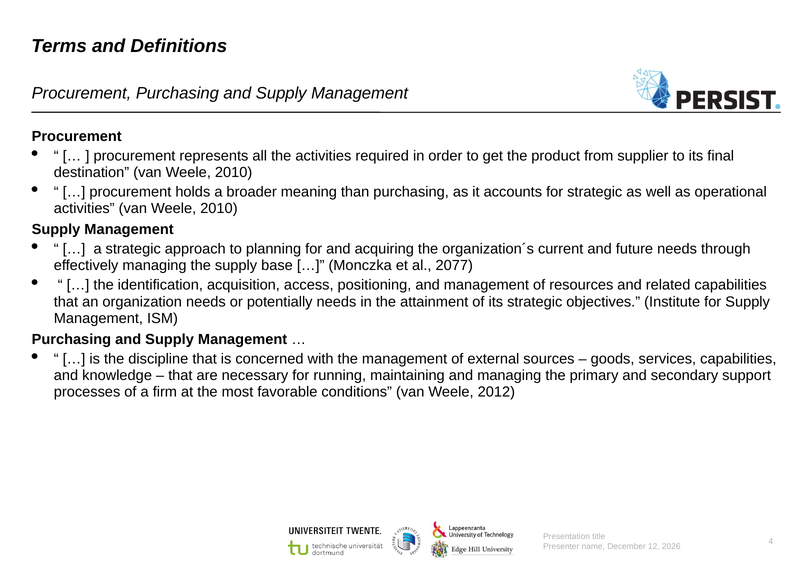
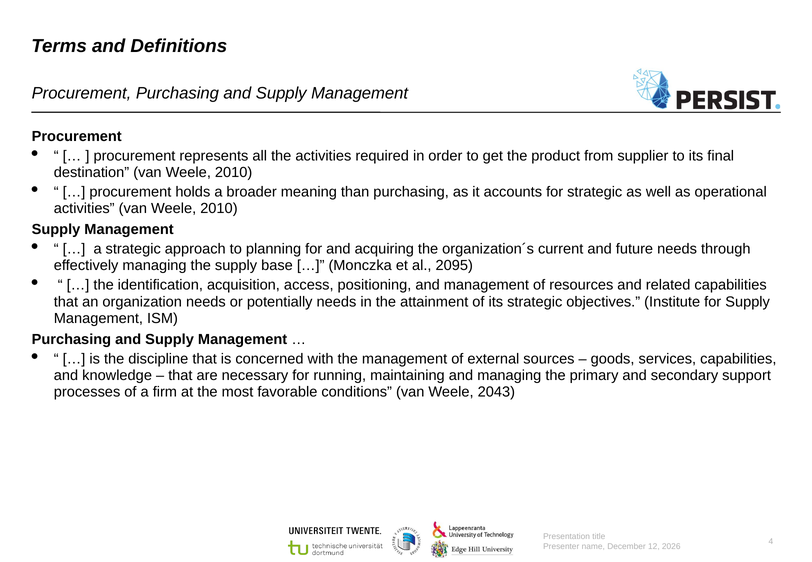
2077: 2077 -> 2095 (454, 266)
2012: 2012 -> 2043 (496, 392)
